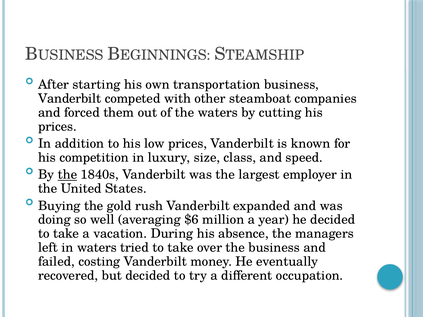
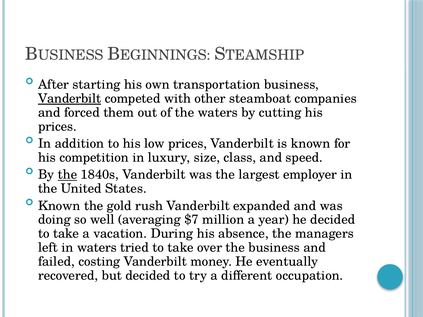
Vanderbilt underline: none -> present (70, 99)
Buying: Buying -> Known (59, 206)
$6: $6 -> $7 (192, 220)
